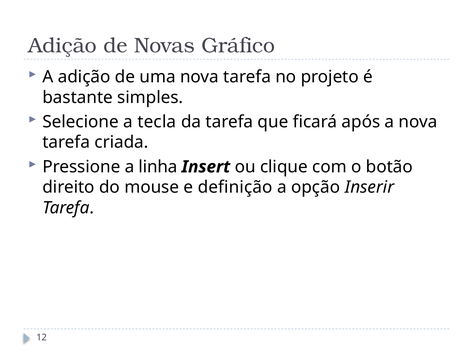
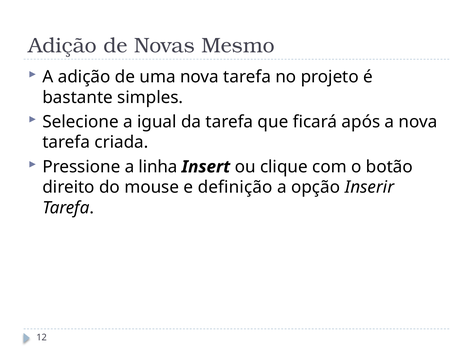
Gráfico: Gráfico -> Mesmo (238, 46)
tecla: tecla -> igual (157, 122)
